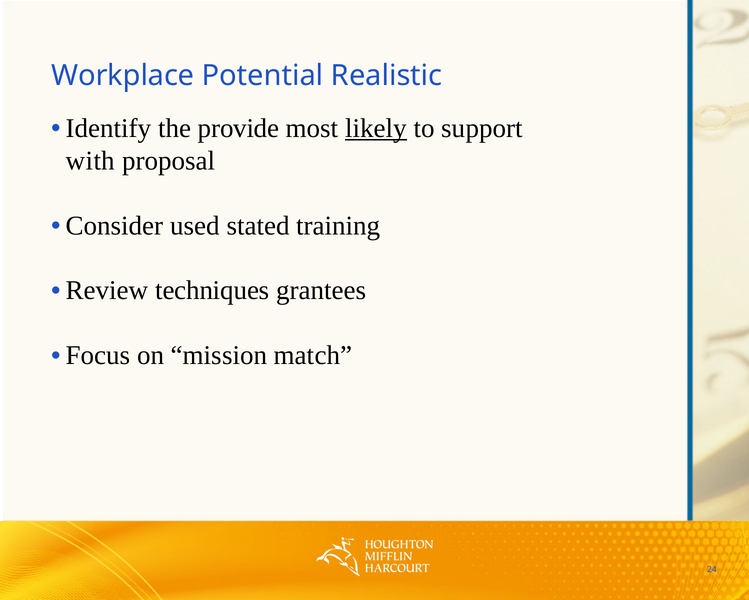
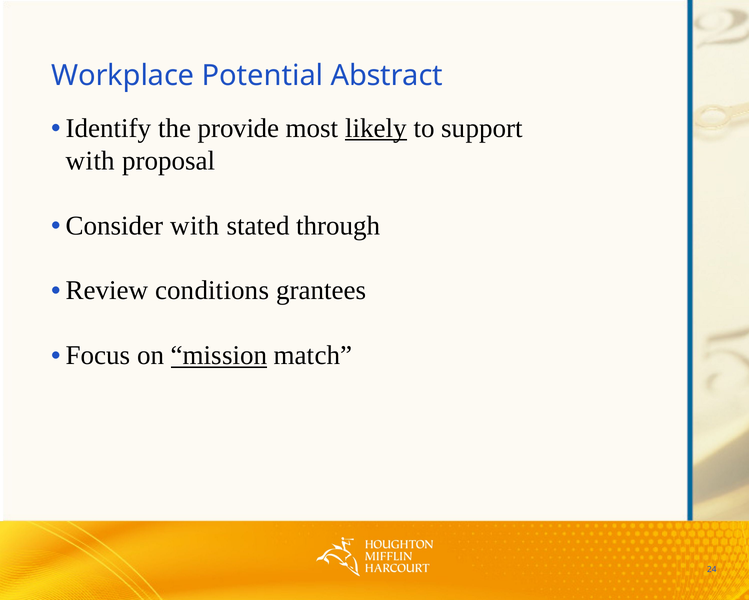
Realistic: Realistic -> Abstract (387, 76)
Consider used: used -> with (195, 225)
training: training -> through (338, 225)
techniques: techniques -> conditions (212, 290)
mission underline: none -> present (219, 355)
